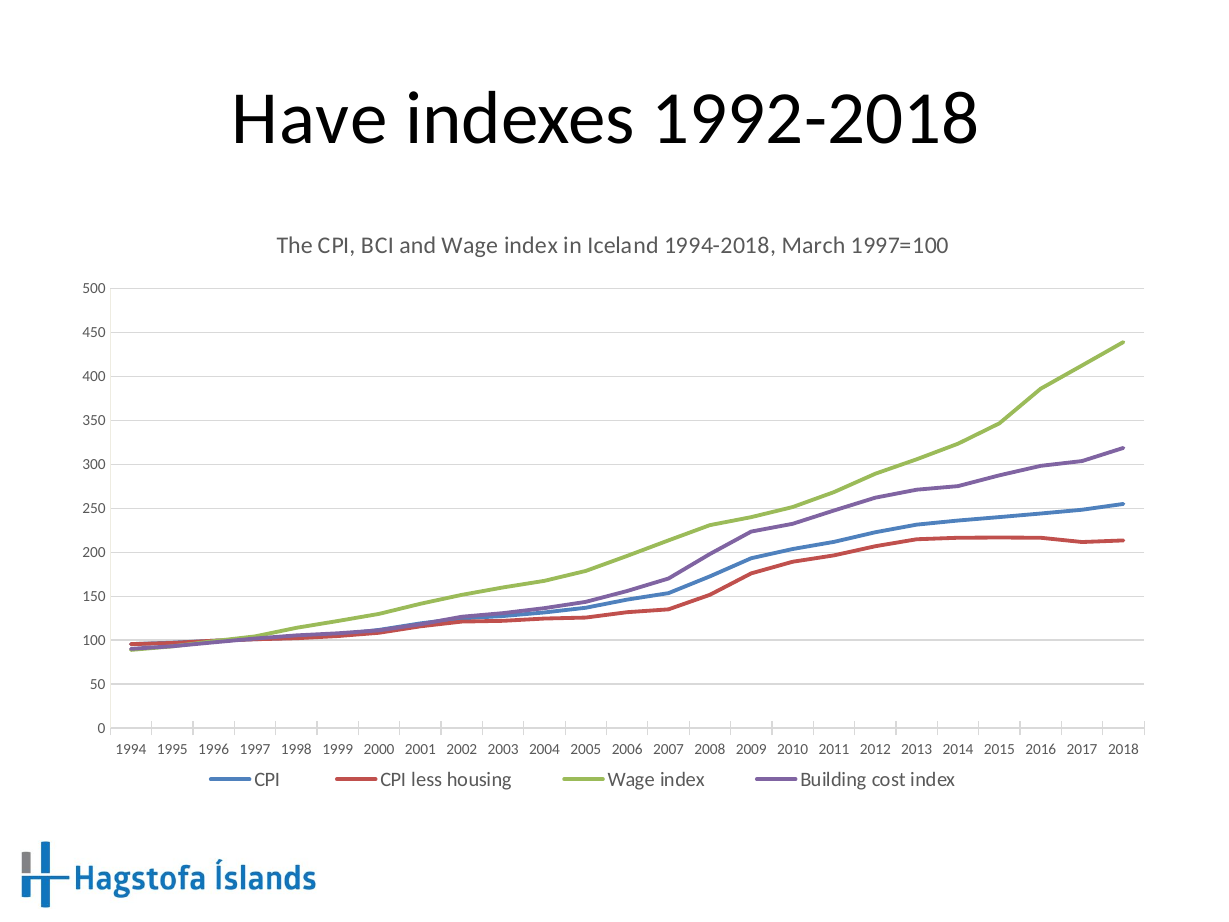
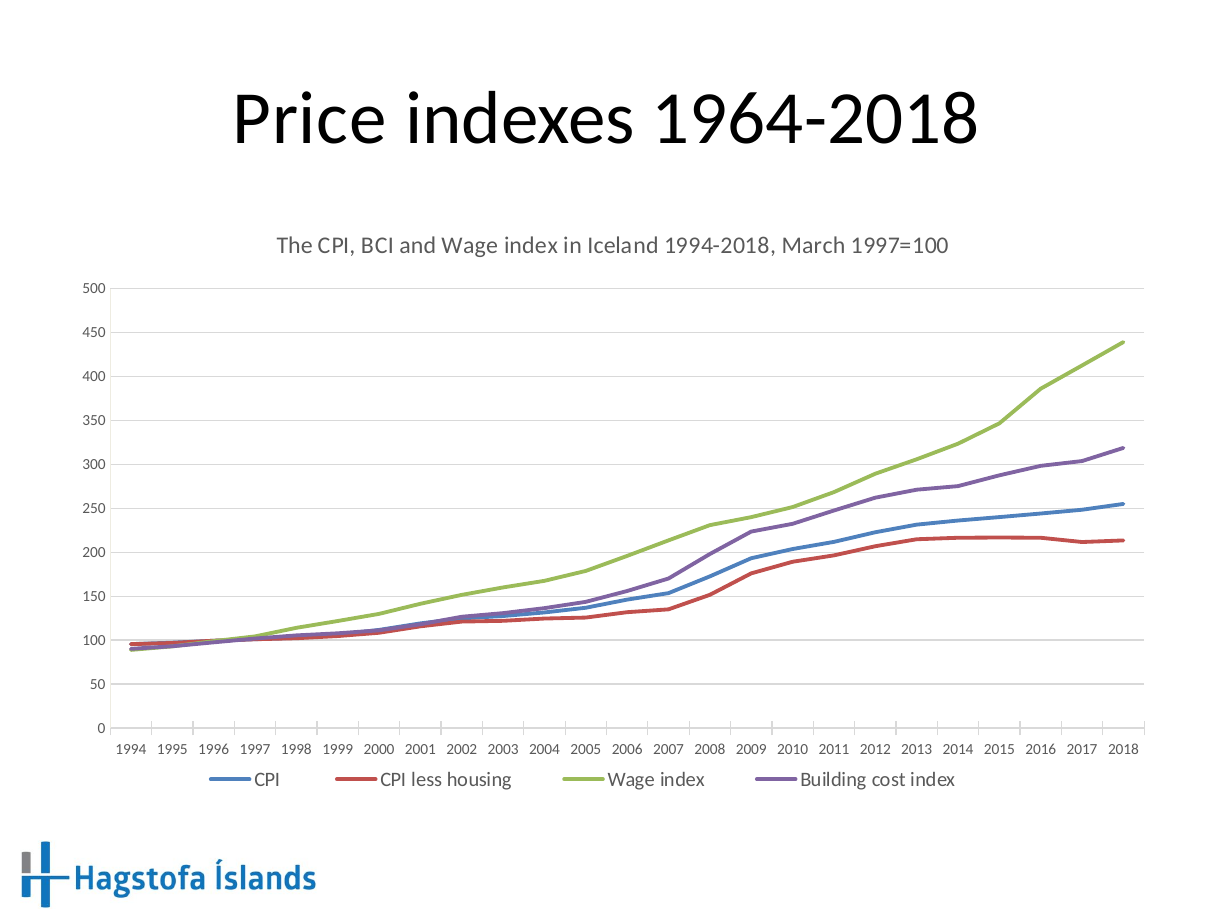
Have: Have -> Price (310, 119)
1992-2018: 1992-2018 -> 1964-2018 (816, 119)
